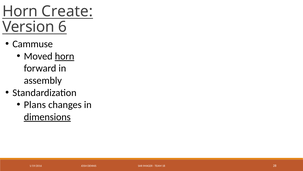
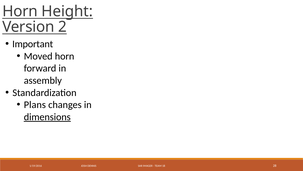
Create: Create -> Height (67, 11)
6: 6 -> 2 (62, 27)
Cammuse: Cammuse -> Important (33, 44)
horn underline: present -> none (65, 56)
